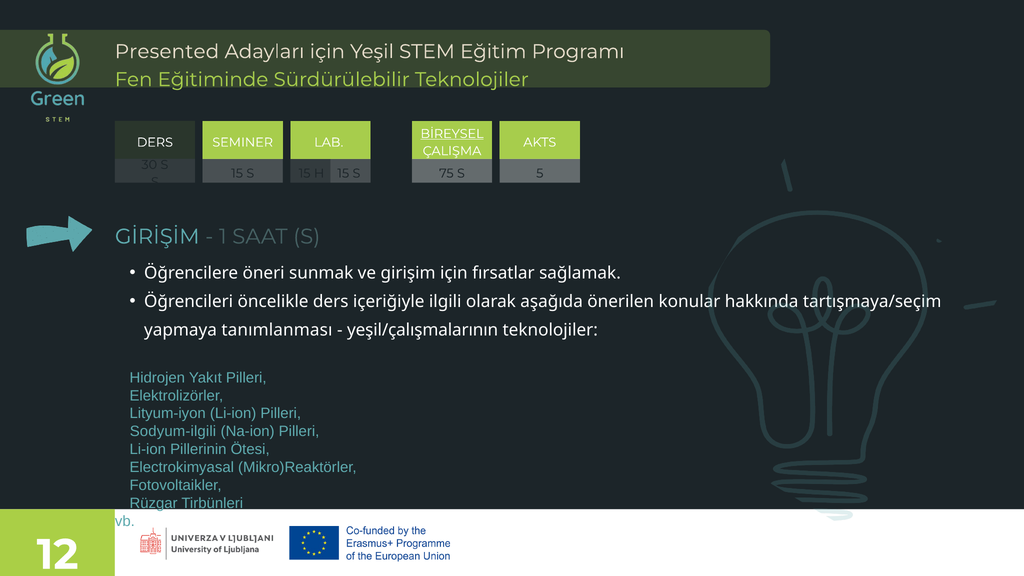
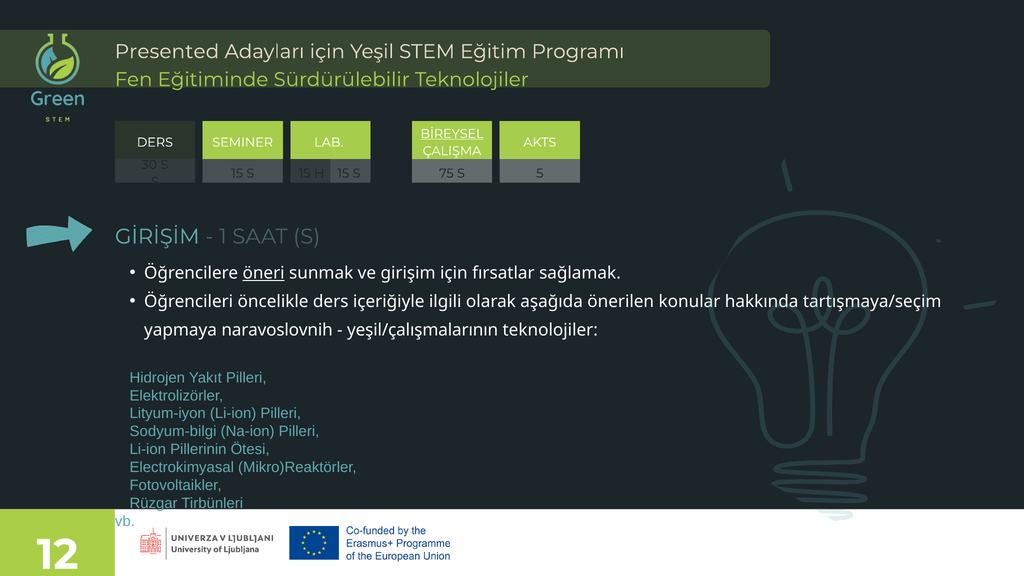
öneri underline: none -> present (264, 273)
tanımlanması: tanımlanması -> naravoslovnih (277, 330)
Sodyum-ilgili: Sodyum-ilgili -> Sodyum-bilgi (173, 431)
